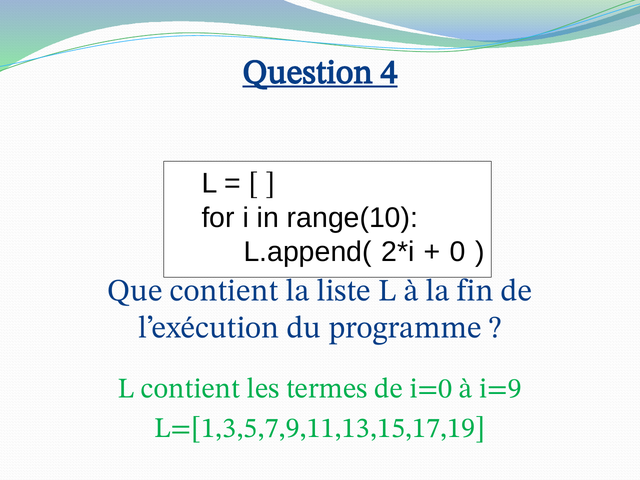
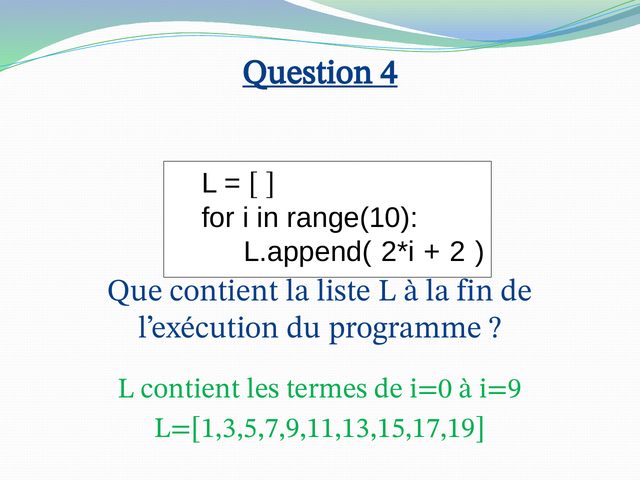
0: 0 -> 2 (458, 252)
